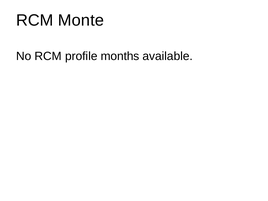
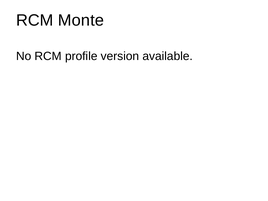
months: months -> version (120, 56)
